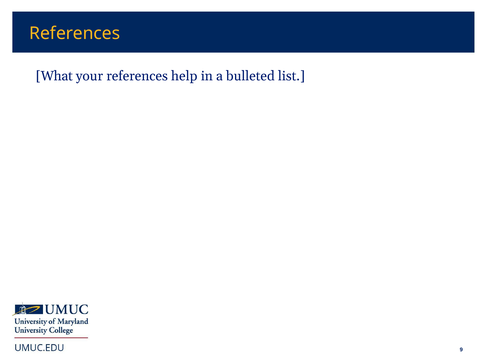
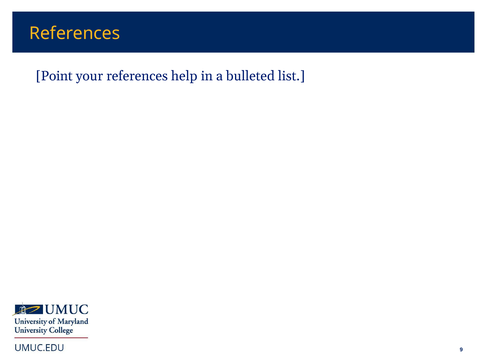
What: What -> Point (54, 76)
